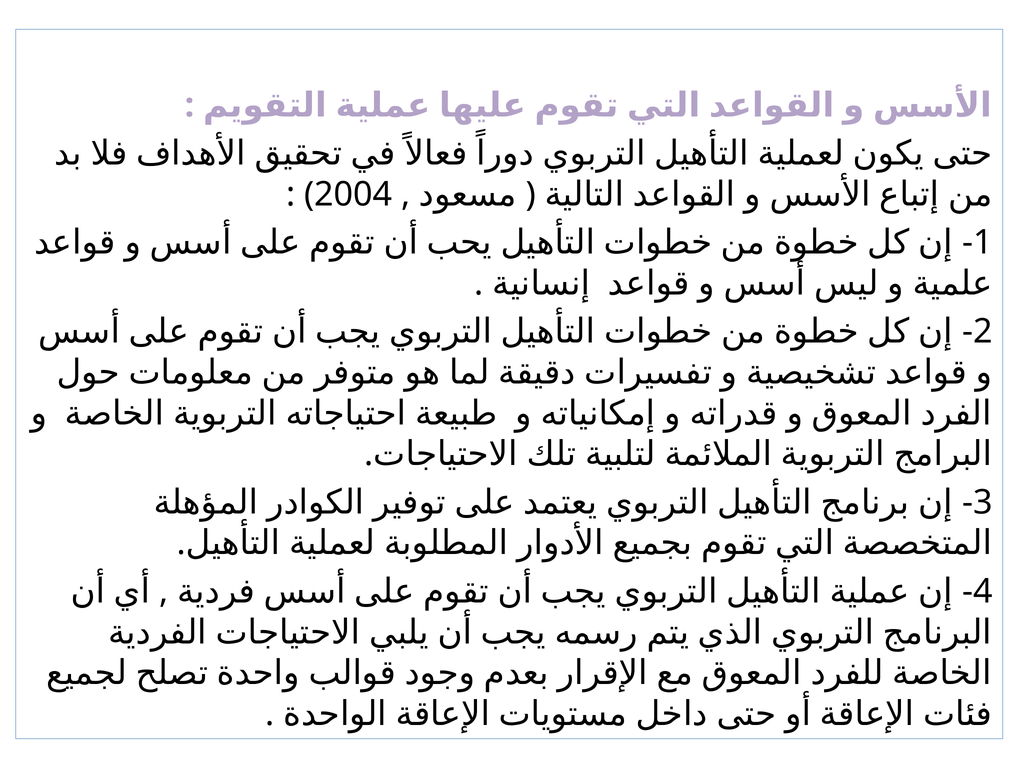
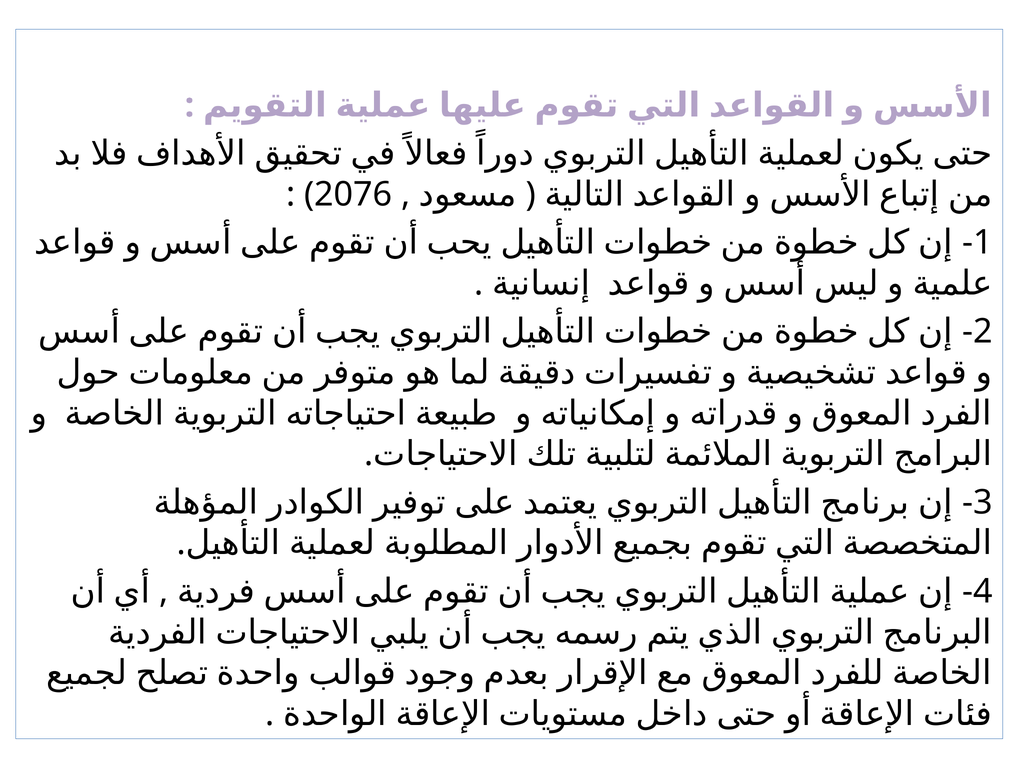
2004: 2004 -> 2076 (353, 194)
